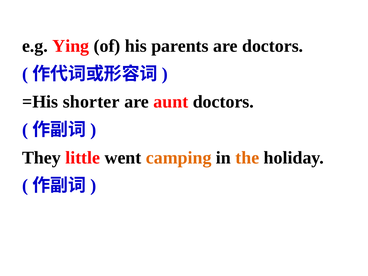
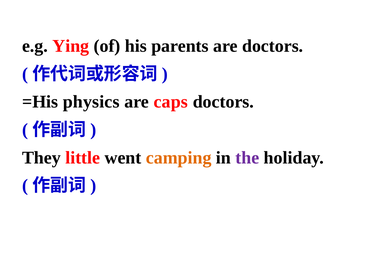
shorter: shorter -> physics (91, 102)
aunt: aunt -> caps (171, 102)
the colour: orange -> purple (247, 158)
